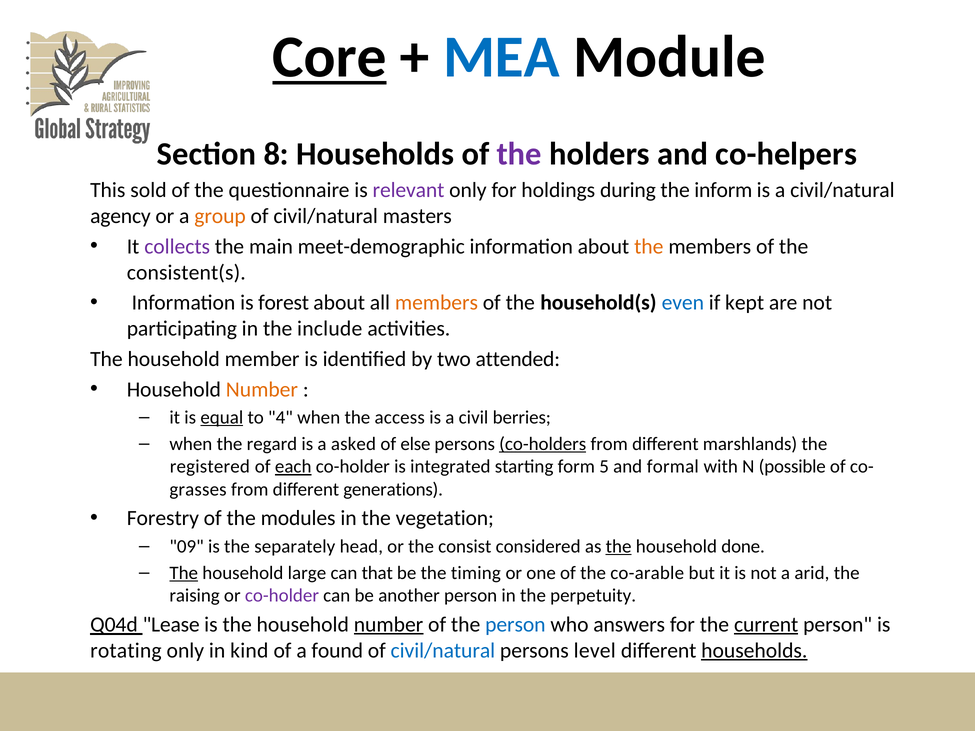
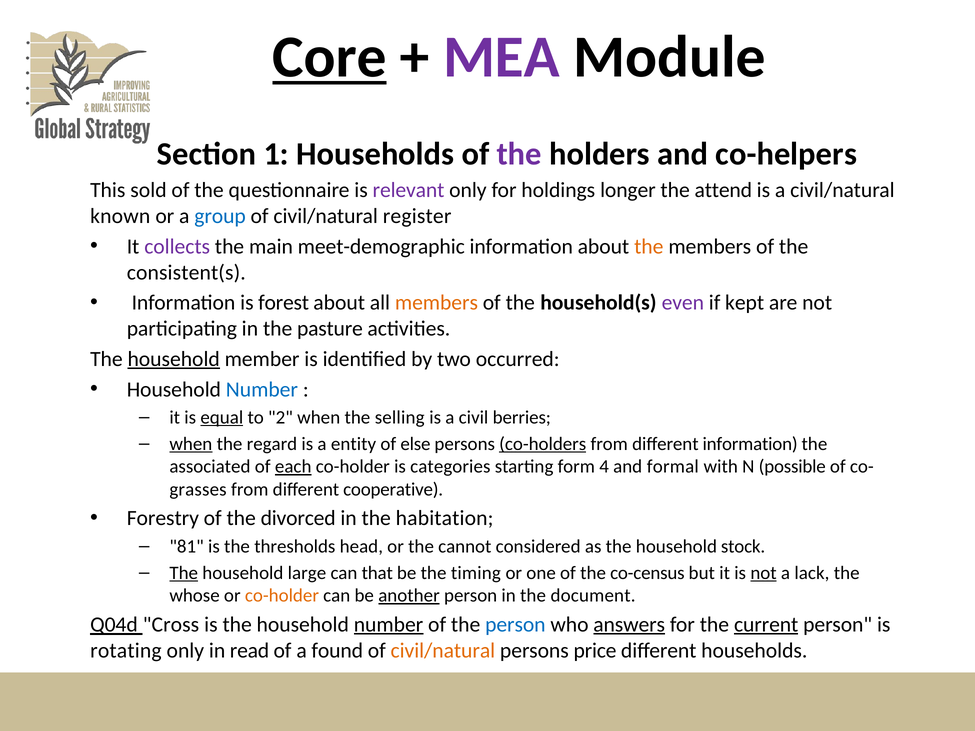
MEA colour: blue -> purple (501, 57)
8: 8 -> 1 (276, 154)
during: during -> longer (628, 190)
inform: inform -> attend (723, 190)
agency: agency -> known (120, 216)
group colour: orange -> blue (220, 216)
masters: masters -> register (417, 216)
even colour: blue -> purple (683, 303)
include: include -> pasture (330, 329)
household underline: none -> present (174, 359)
attended: attended -> occurred (518, 359)
Number colour: orange -> blue (262, 389)
4: 4 -> 2 (280, 417)
access: access -> selling (400, 417)
when underline: none -> present (191, 444)
asked: asked -> entity (354, 444)
different marshlands: marshlands -> information (750, 444)
registered: registered -> associated (210, 467)
integrated: integrated -> categories (450, 467)
5: 5 -> 4 (604, 467)
generations: generations -> cooperative (393, 490)
modules: modules -> divorced (298, 518)
vegetation: vegetation -> habitation (445, 518)
09: 09 -> 81 (187, 546)
separately: separately -> thresholds (295, 546)
consist: consist -> cannot (465, 546)
the underline: present -> none (619, 546)
done: done -> stock (743, 546)
co-arable: co-arable -> co-census (647, 573)
not underline: none -> present (764, 573)
arid: arid -> lack (812, 573)
raising: raising -> whose (195, 596)
co-holder colour: purple -> orange (282, 596)
another underline: none -> present (409, 596)
perpetuity: perpetuity -> document (593, 596)
Lease: Lease -> Cross (171, 625)
answers underline: none -> present (629, 625)
kind: kind -> read (250, 651)
civil/natural colour: blue -> orange (443, 651)
level: level -> price (595, 651)
households underline: present -> none (754, 651)
